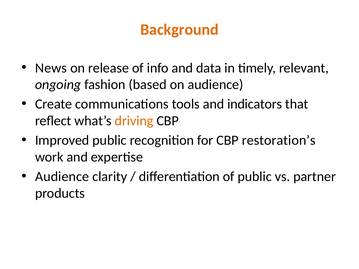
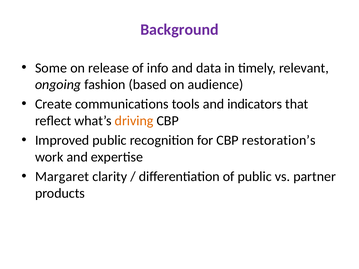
Background colour: orange -> purple (179, 30)
News: News -> Some (51, 68)
Audience: Audience -> Margaret (62, 177)
